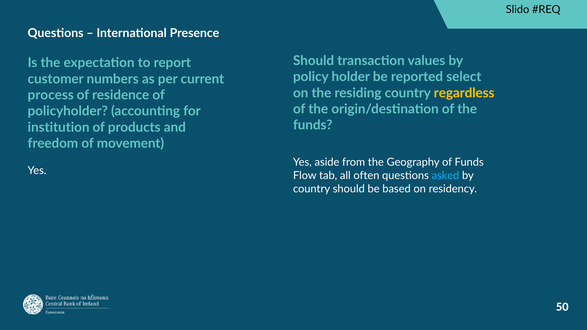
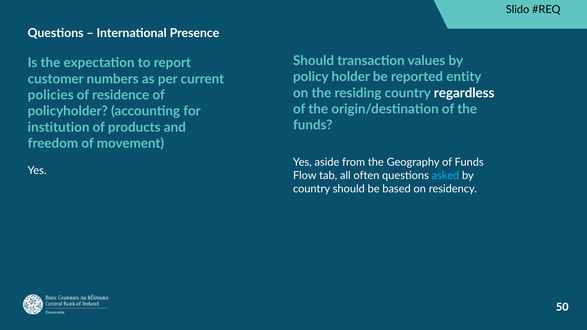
select: select -> entity (464, 77)
regardless colour: yellow -> white (464, 93)
process: process -> policies (51, 95)
